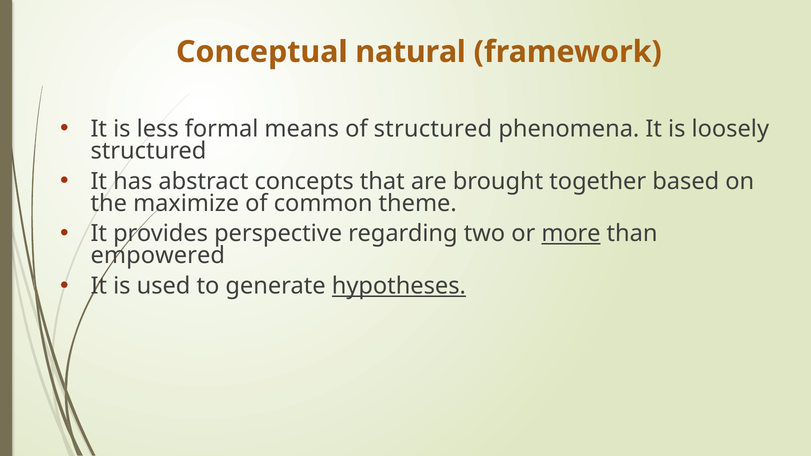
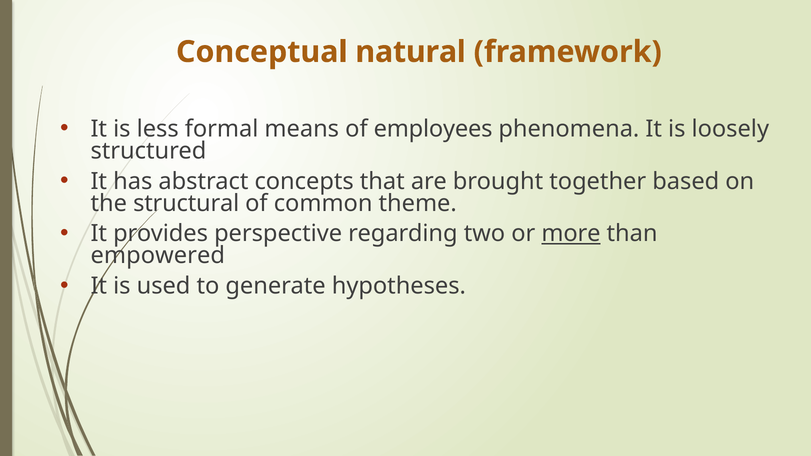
of structured: structured -> employees (433, 129)
maximize: maximize -> structural (186, 203)
hypotheses underline: present -> none (399, 286)
